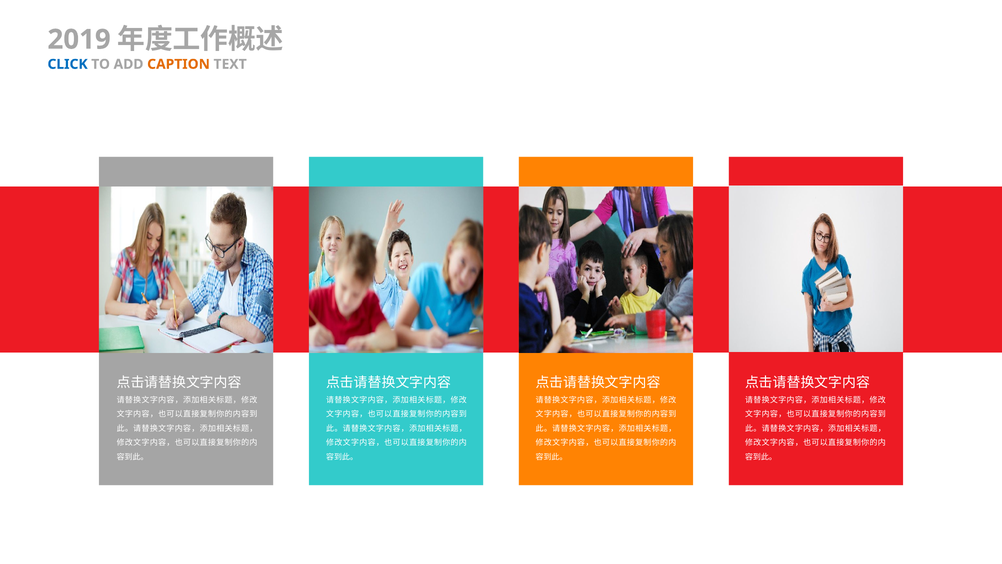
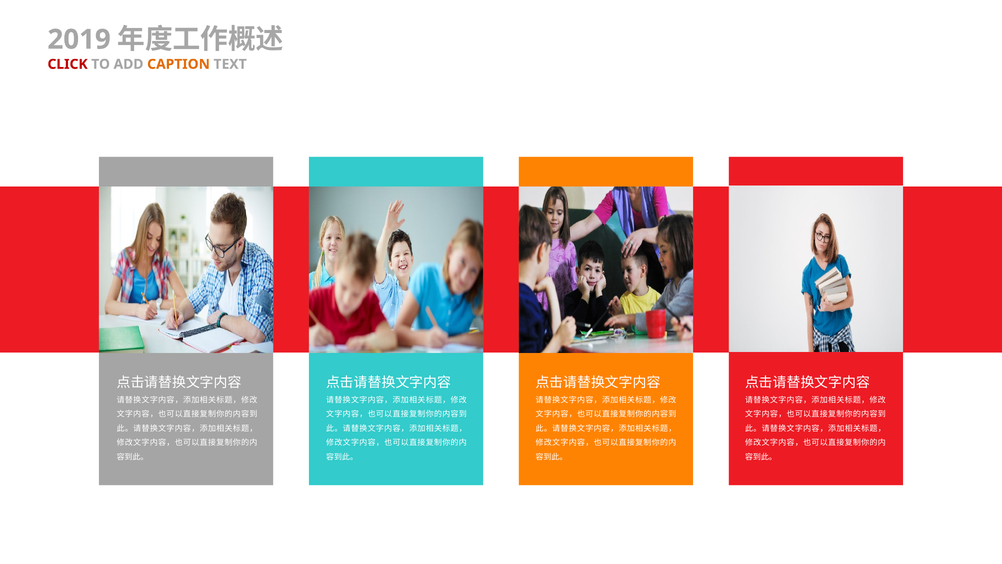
CLICK colour: blue -> red (68, 64)
